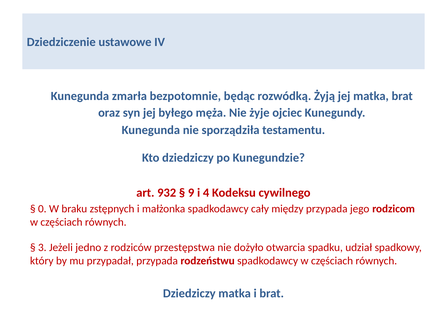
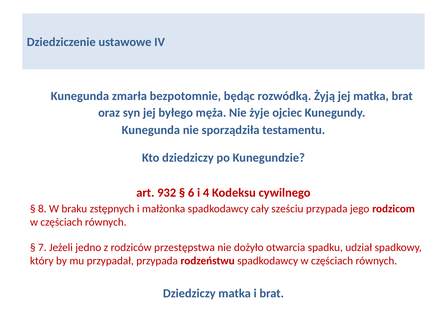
9: 9 -> 6 (191, 193)
0: 0 -> 8 (42, 209)
między: między -> sześciu (287, 209)
3: 3 -> 7 (42, 248)
